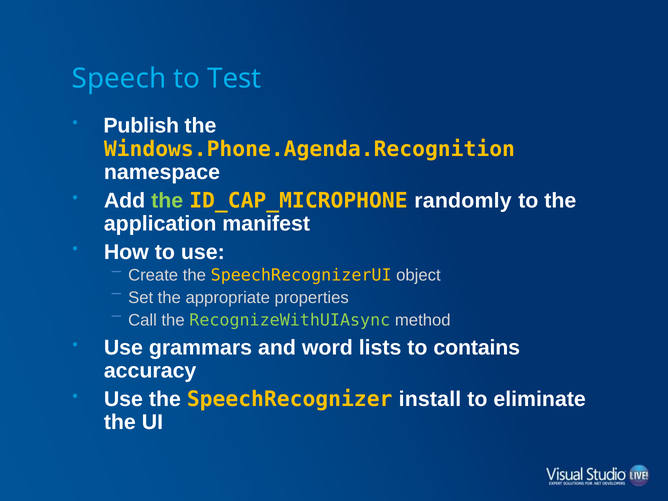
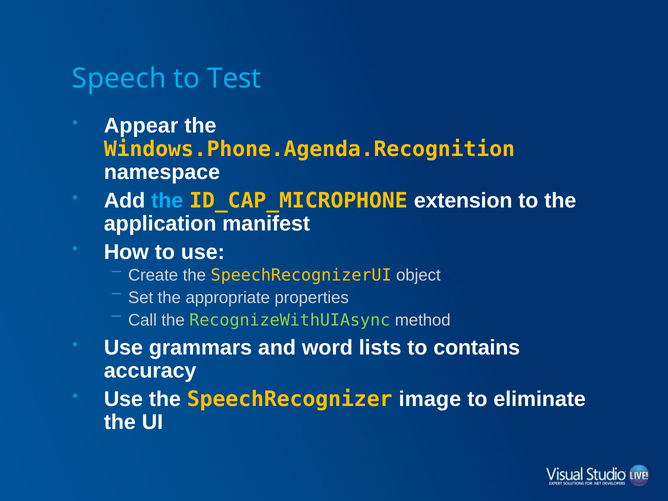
Publish: Publish -> Appear (141, 126)
the colour: light green -> light blue (167, 200)
randomly: randomly -> extension (463, 200)
install: install -> image (430, 399)
